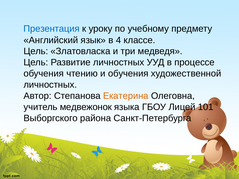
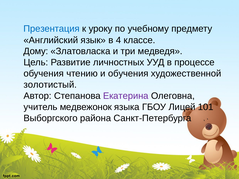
Цель: Цель -> Дому (36, 51)
личностных: личностных -> золотистый (50, 85)
Екатерина colour: orange -> purple (126, 96)
